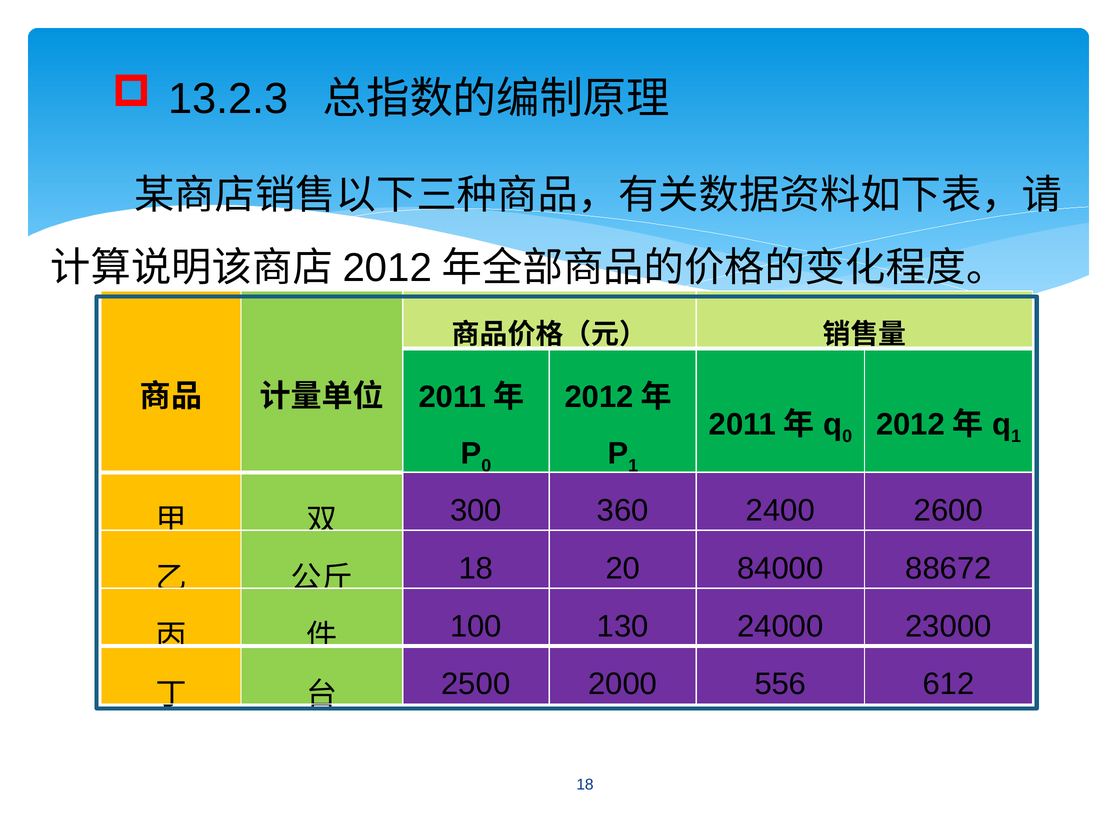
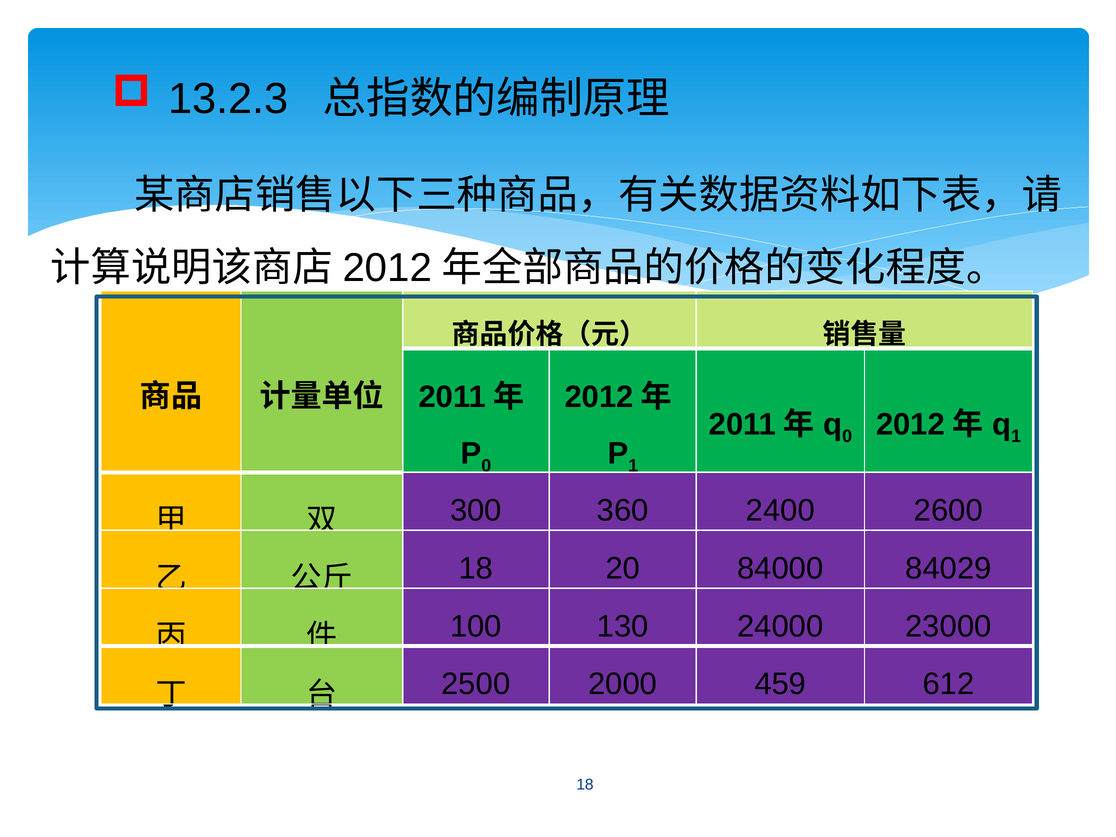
88672: 88672 -> 84029 (948, 568)
556: 556 -> 459 (780, 684)
